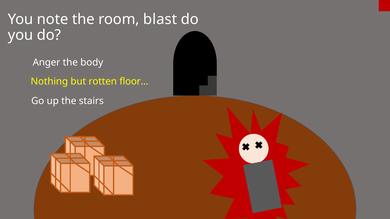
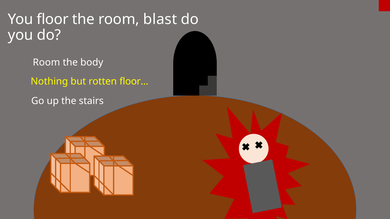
note: note -> floor (53, 19)
Anger: Anger -> Room (46, 62)
